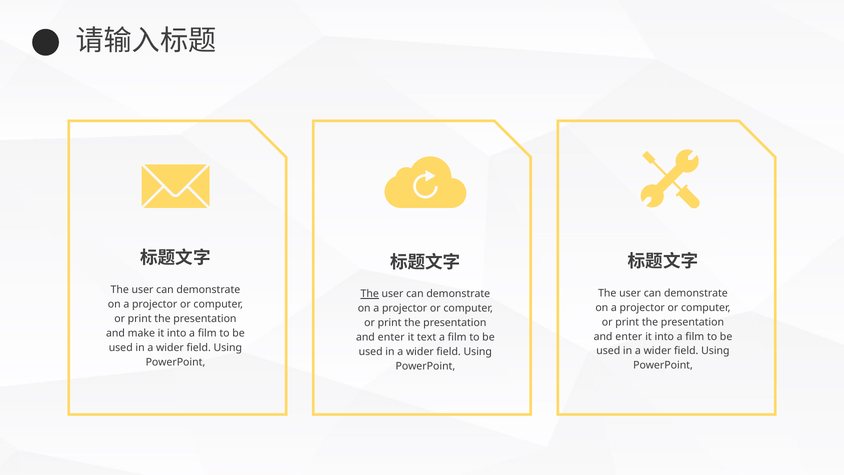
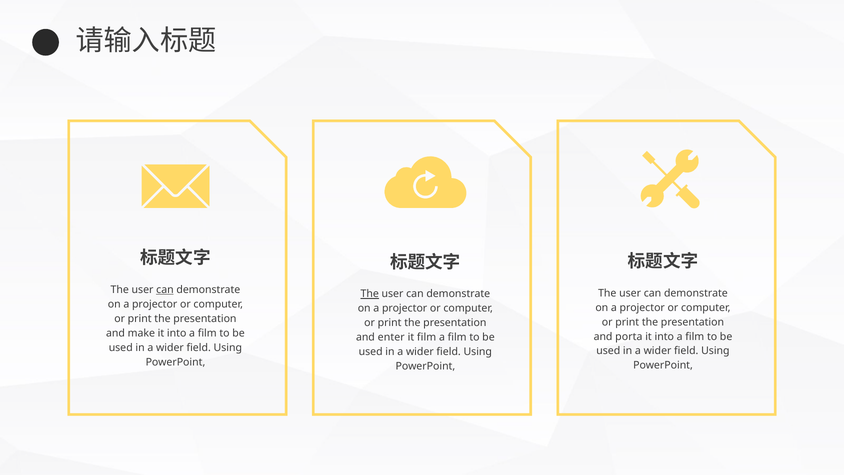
can underline: none -> present (165, 290)
enter: enter -> porta (629, 336)
it text: text -> film (427, 337)
